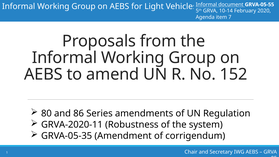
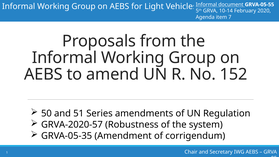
80: 80 -> 50 (46, 113)
86: 86 -> 51 (79, 113)
GRVA-2020-11: GRVA-2020-11 -> GRVA-2020-57 (72, 125)
